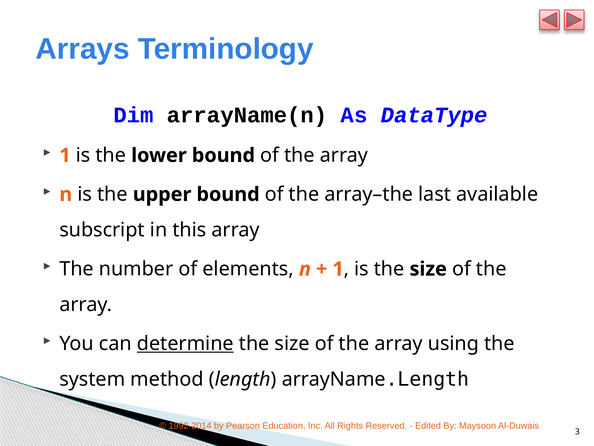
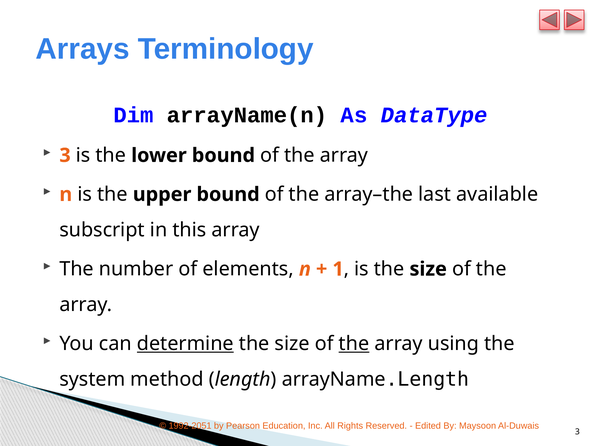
1: 1 -> 3 (65, 155)
the underline: none -> present (354, 343)
1992-2014: 1992-2014 -> 1992-2051 (190, 425)
